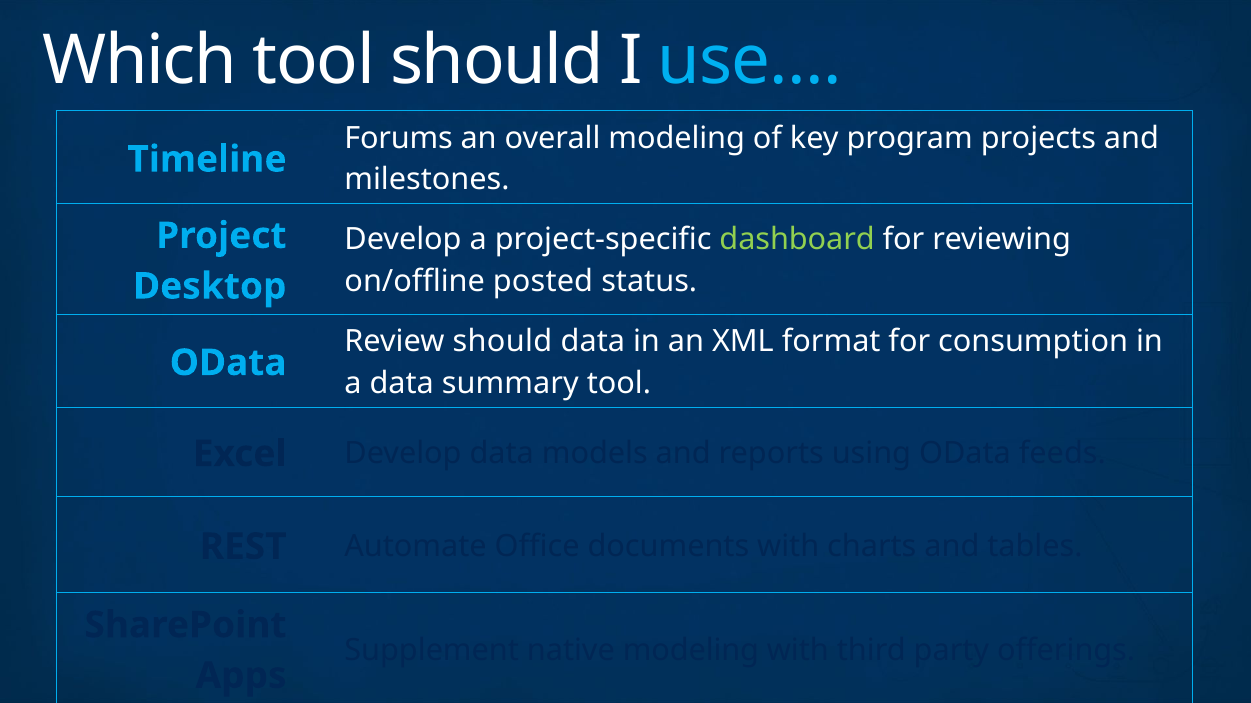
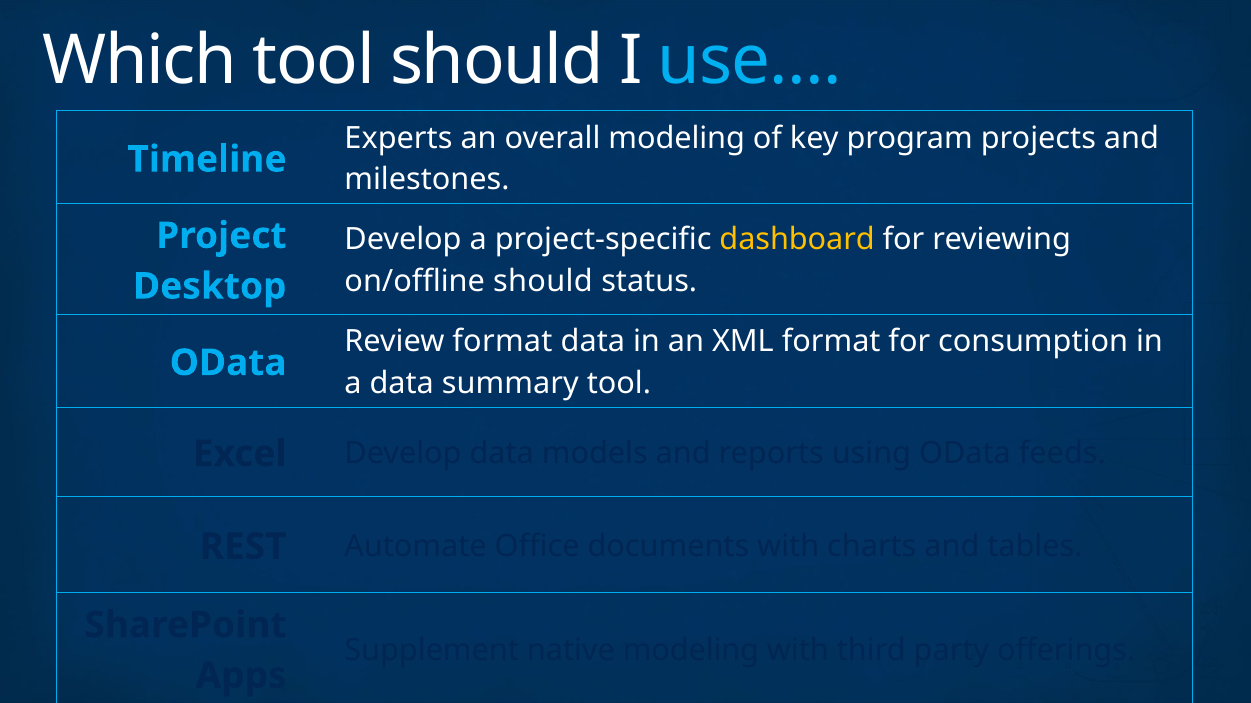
Forums: Forums -> Experts (398, 138)
dashboard colour: light green -> yellow (797, 240)
on/offline posted: posted -> should (543, 282)
Review should: should -> format (502, 342)
